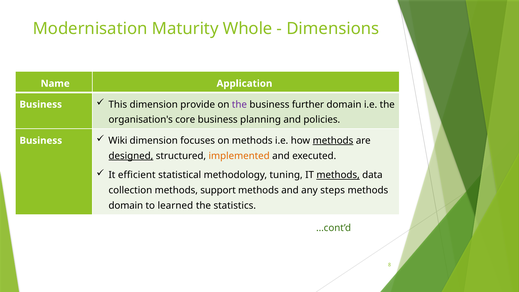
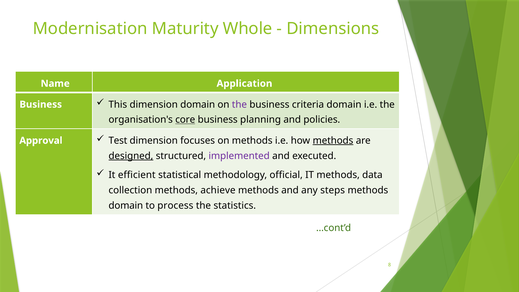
dimension provide: provide -> domain (198, 104)
further: further -> criteria (308, 104)
core underline: none -> present (185, 120)
Business: Business -> Approval (41, 141)
Wiki: Wiki -> Test (118, 141)
implemented colour: orange -> purple (239, 156)
tuning: tuning -> official (286, 175)
methods underline: present -> none (338, 175)
support: support -> achieve (218, 190)
learned: learned -> process (175, 205)
